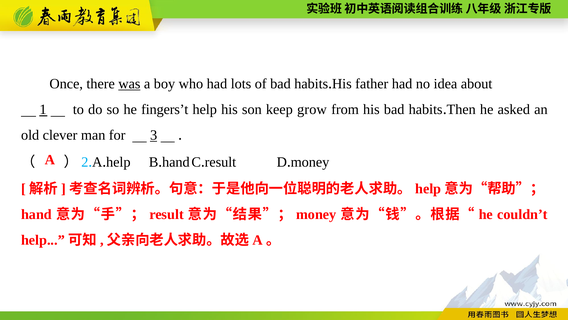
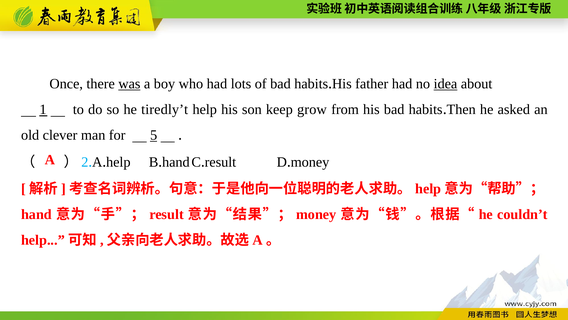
idea underline: none -> present (445, 84)
fingers’t: fingers’t -> tiredly’t (165, 109)
3: 3 -> 5 (154, 135)
